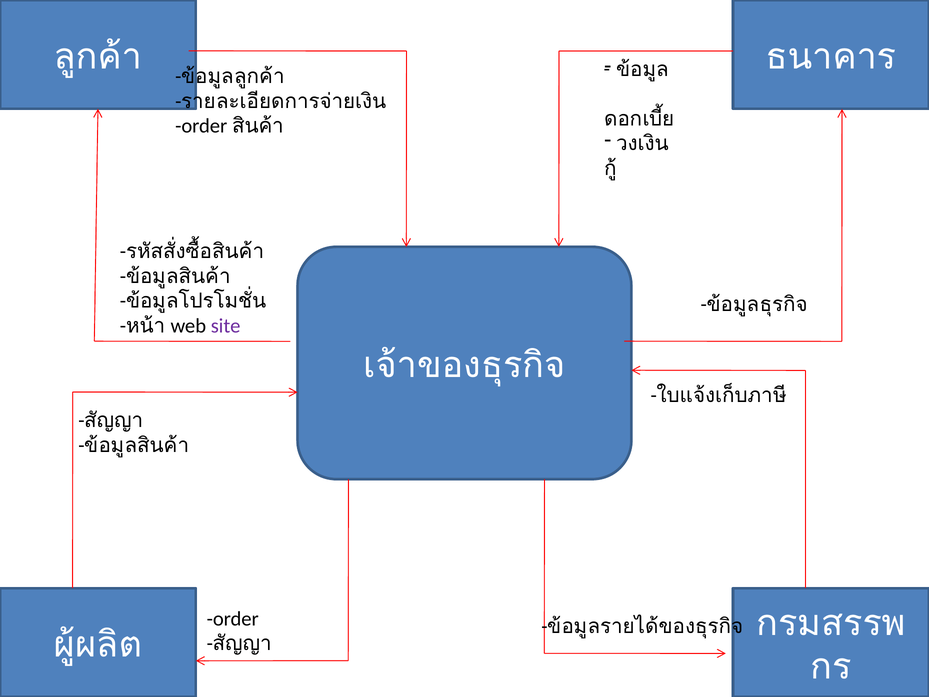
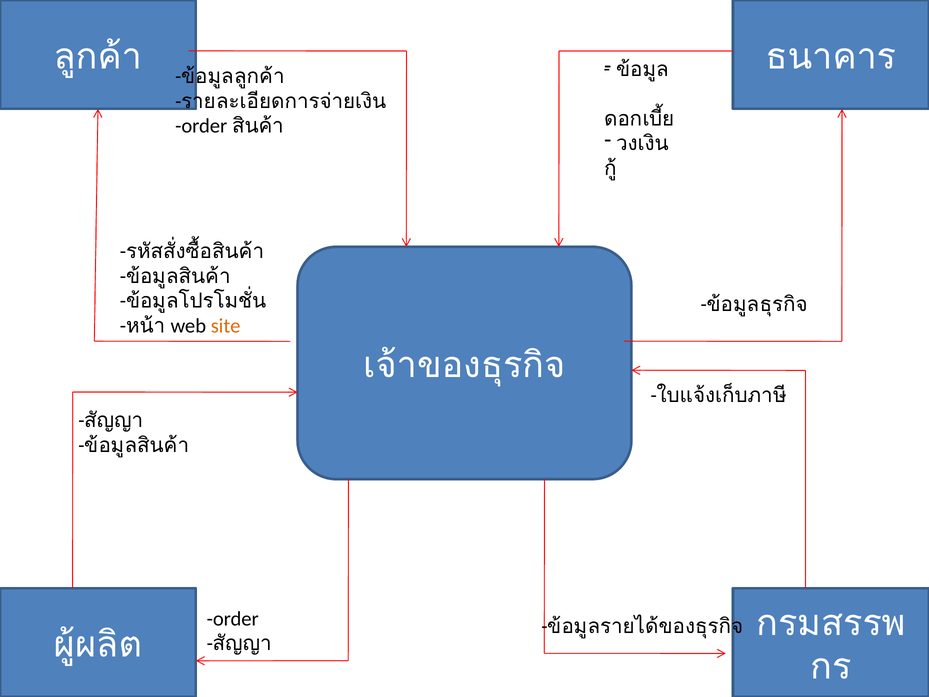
site colour: purple -> orange (226, 326)
